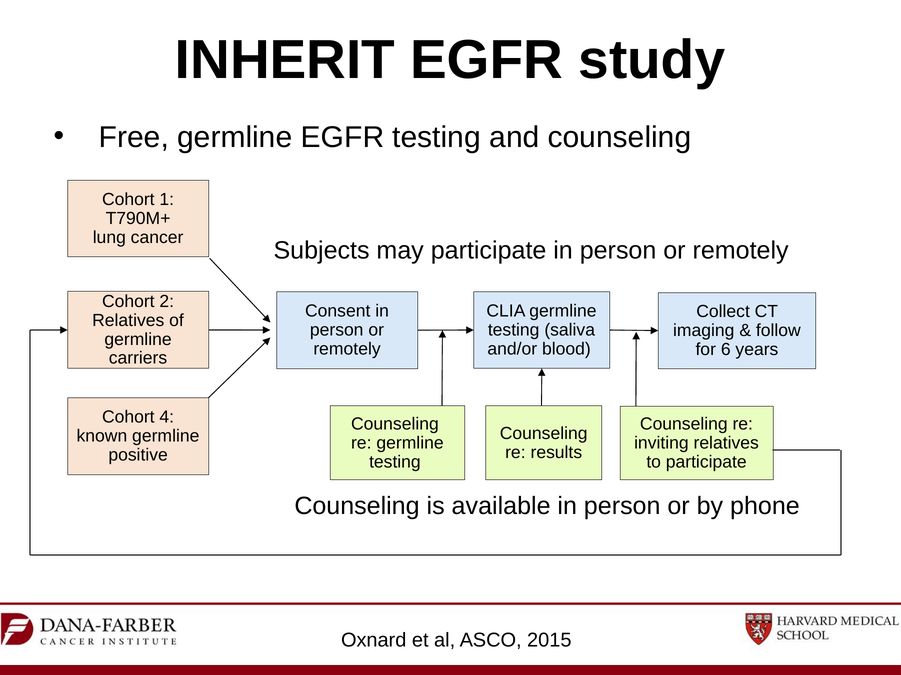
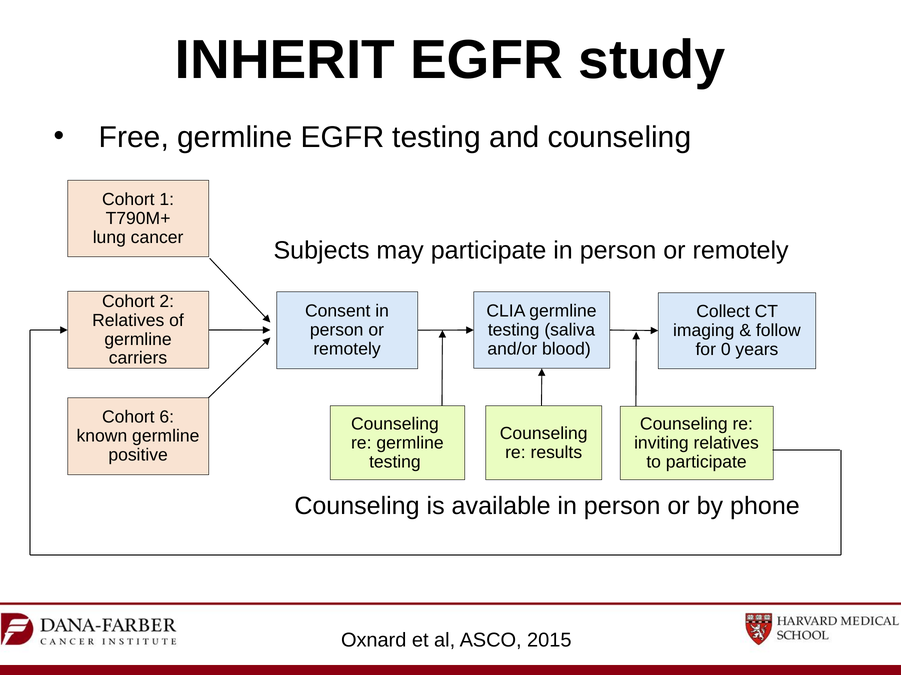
6: 6 -> 0 (726, 350)
4: 4 -> 6 (167, 418)
